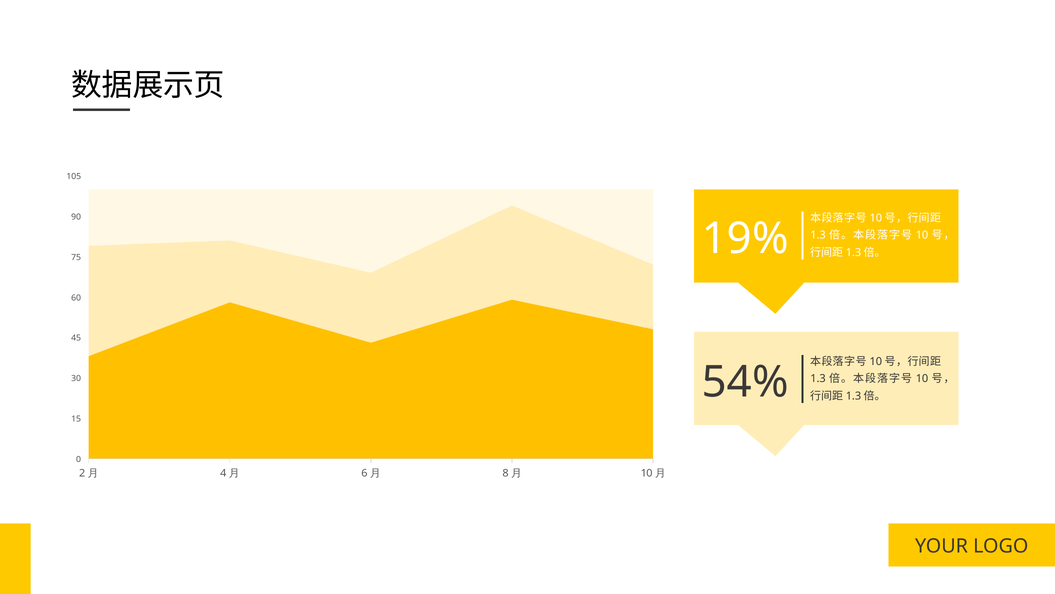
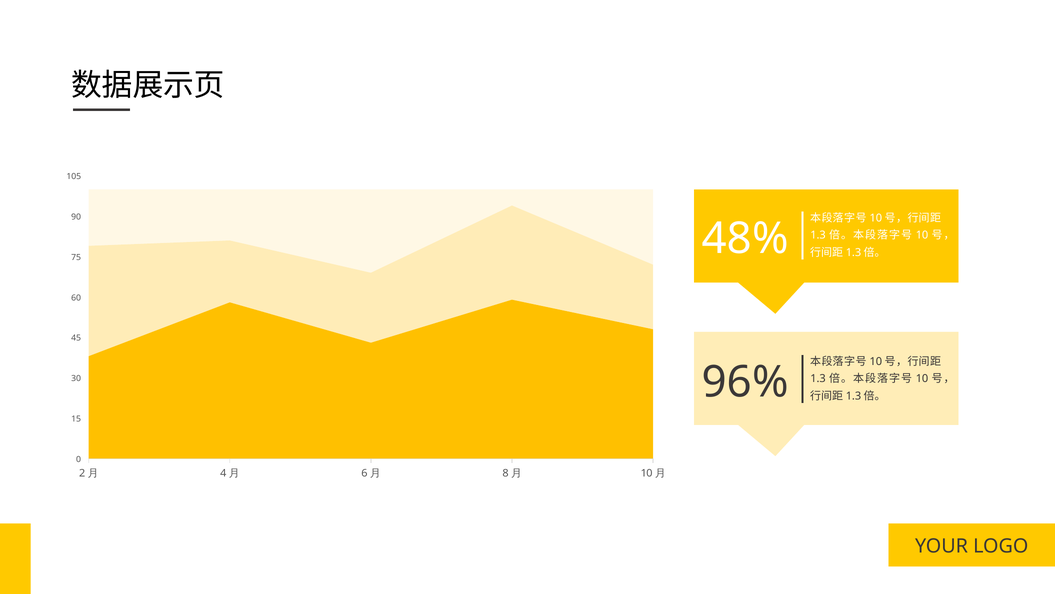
19%: 19% -> 48% (745, 238)
54%: 54% -> 96% (745, 382)
